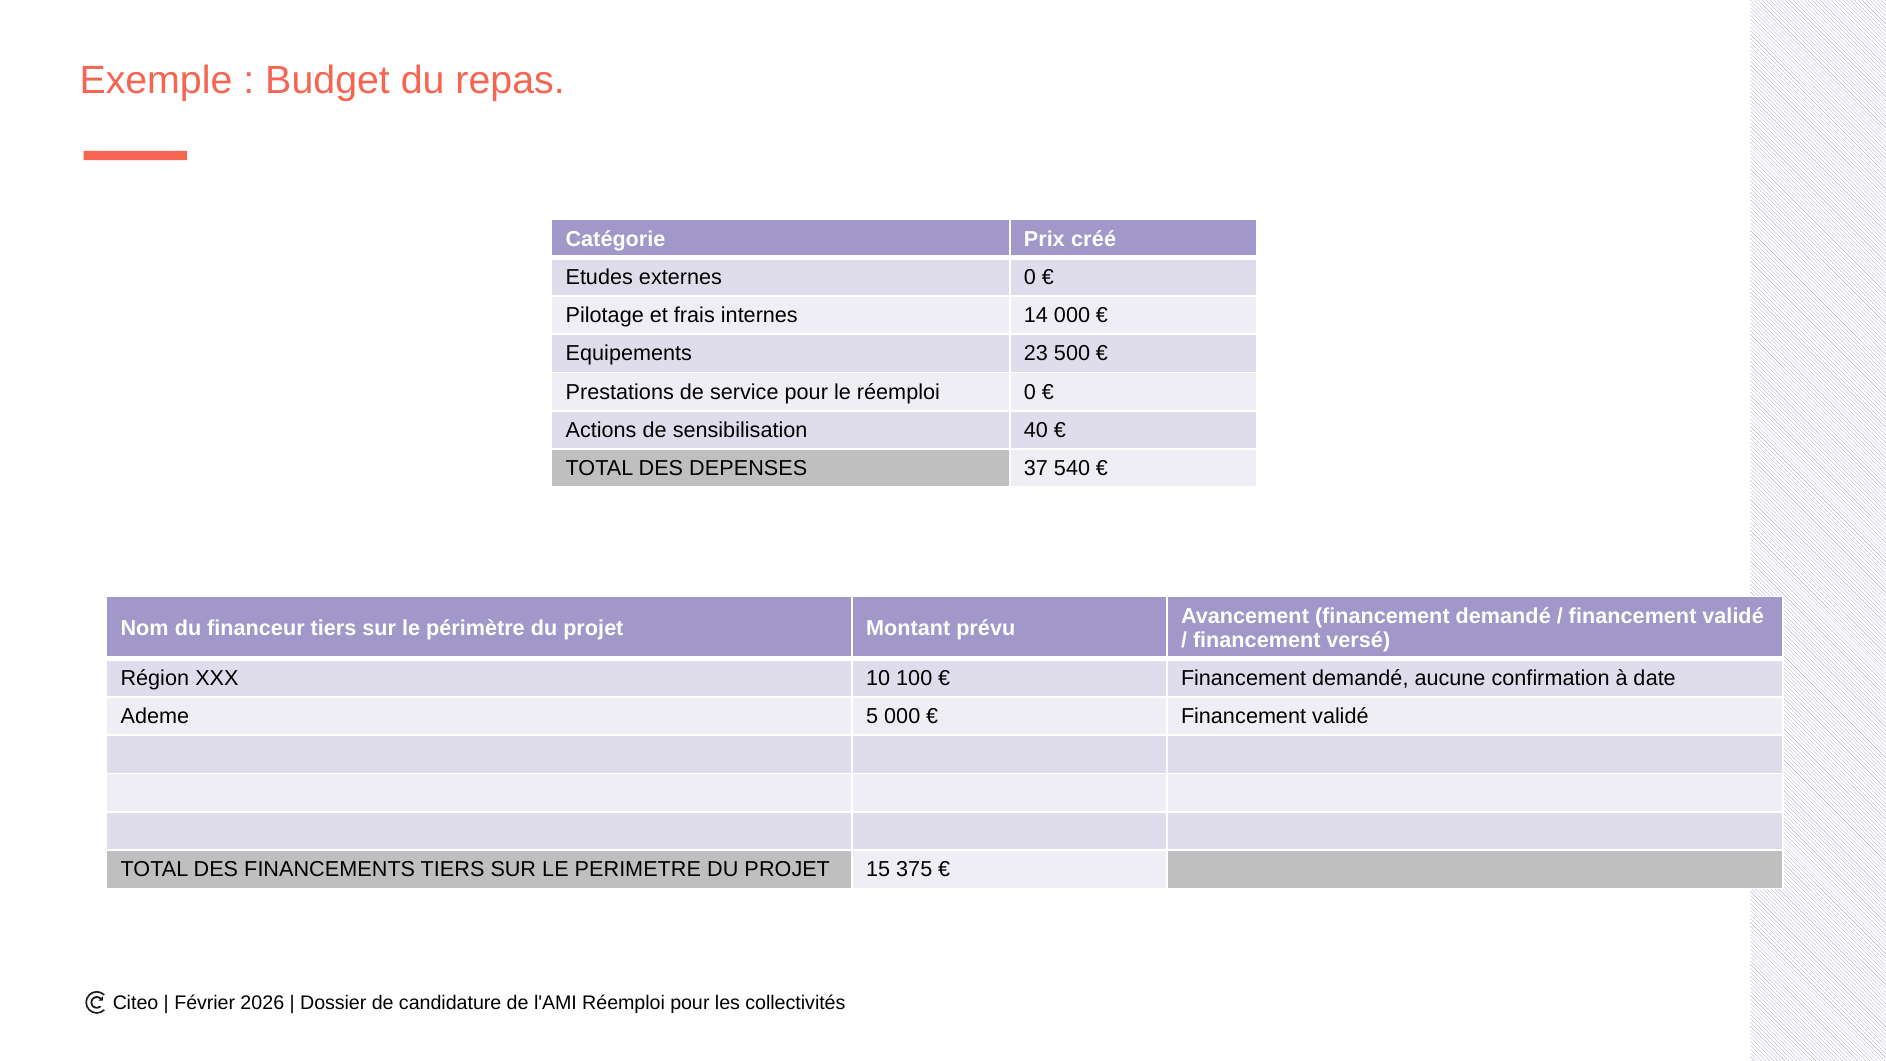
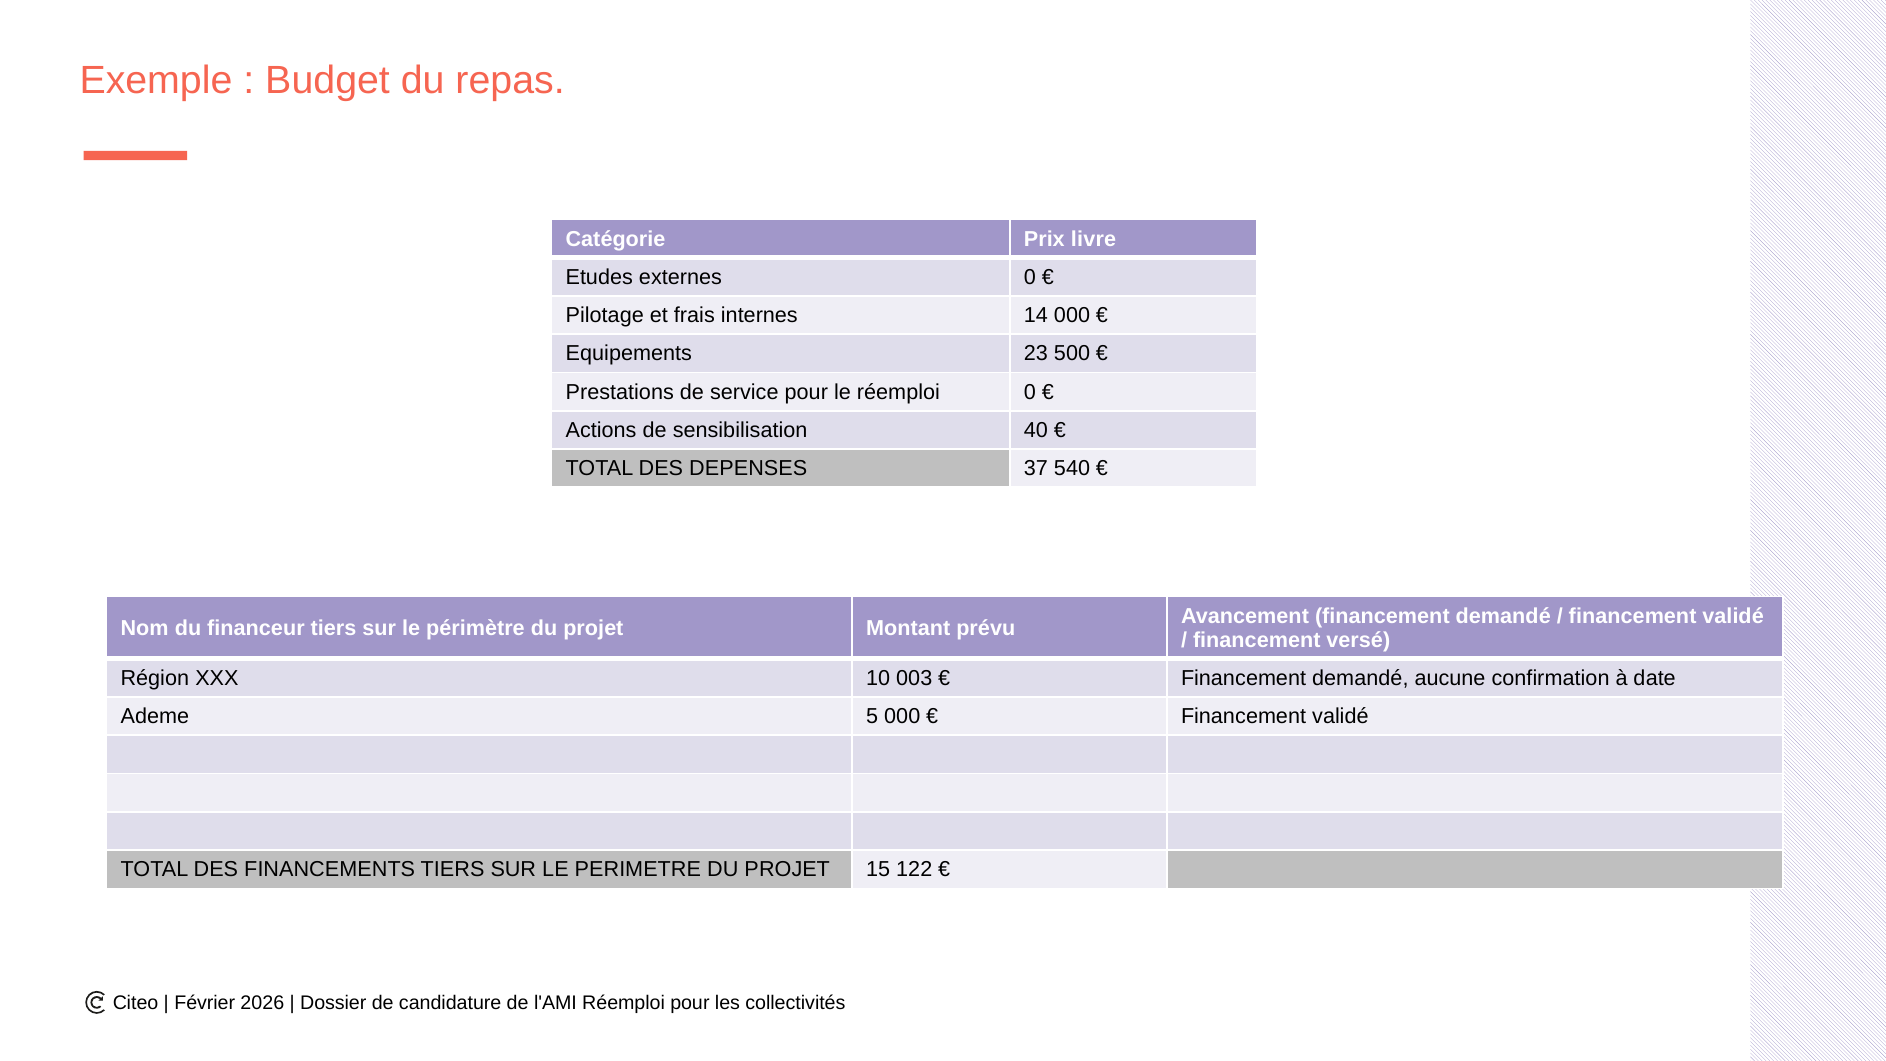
créé: créé -> livre (1094, 239)
100: 100 -> 003 (914, 678)
375: 375 -> 122 (914, 869)
